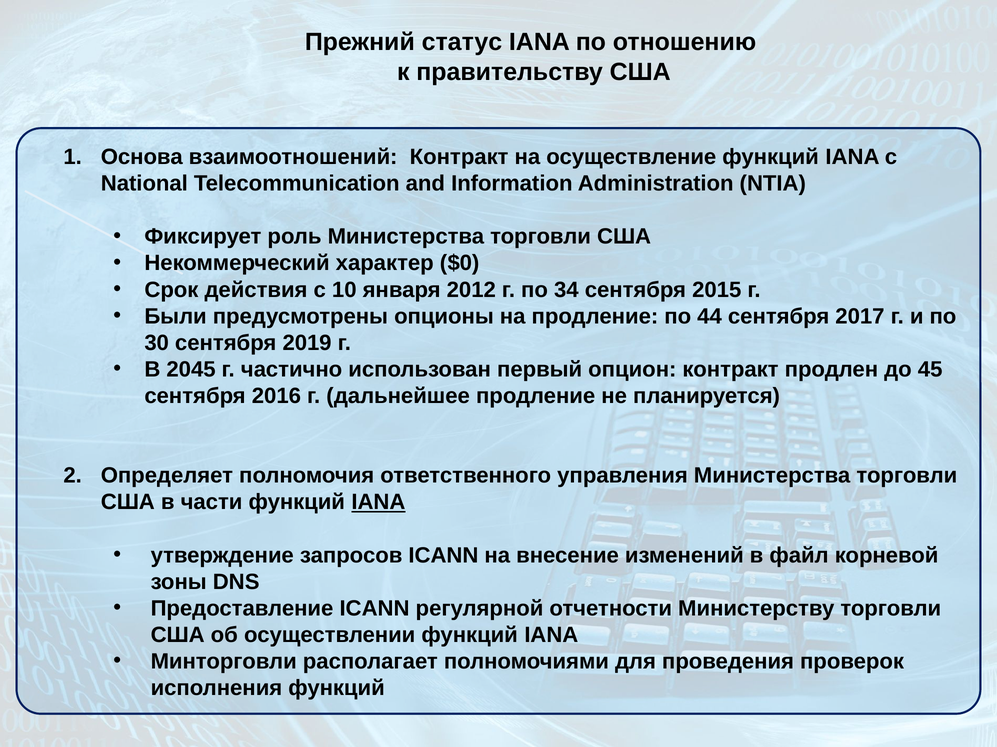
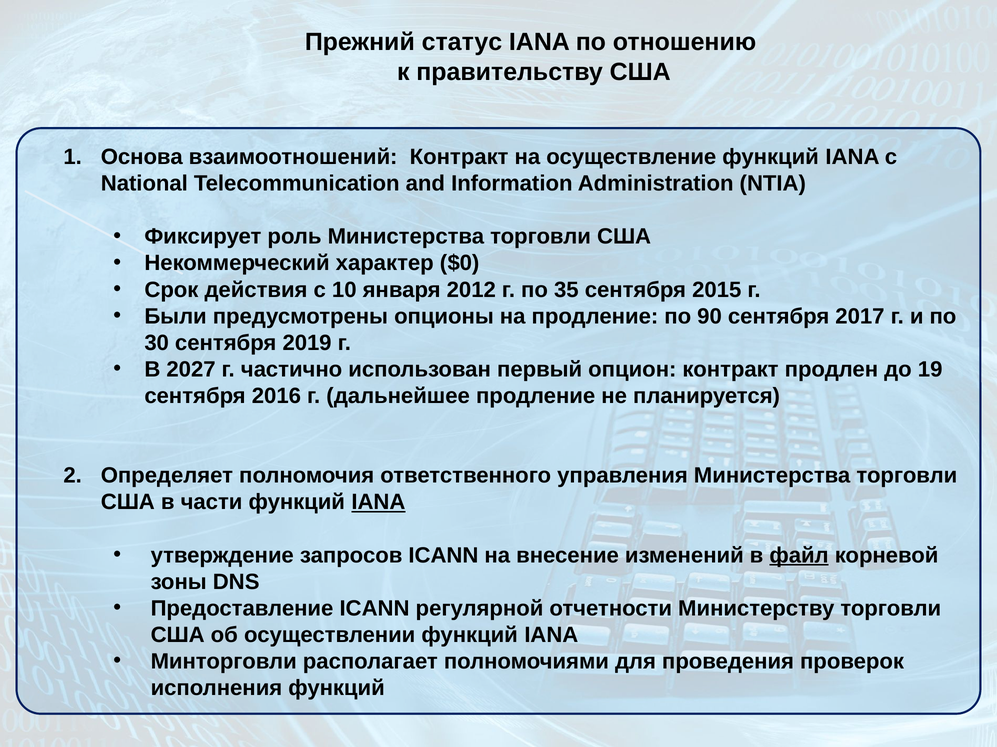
34: 34 -> 35 (566, 290)
44: 44 -> 90 (710, 317)
2045: 2045 -> 2027 (191, 370)
45: 45 -> 19 (930, 370)
файл underline: none -> present (799, 556)
